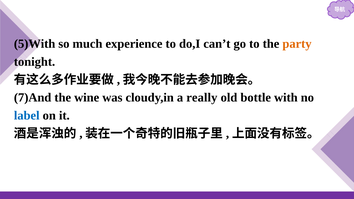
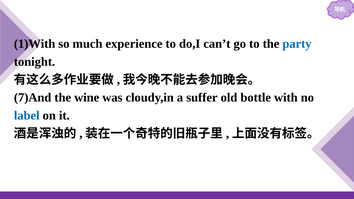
5)With: 5)With -> 1)With (35, 44)
party colour: orange -> blue (297, 44)
really: really -> suffer (202, 98)
